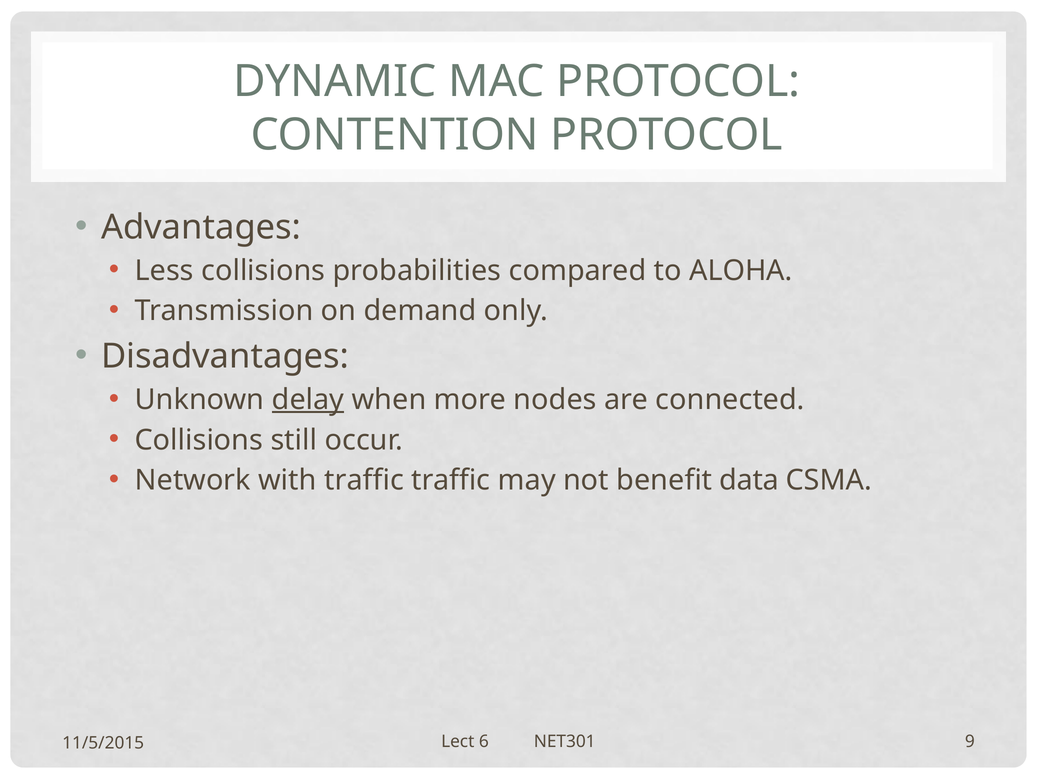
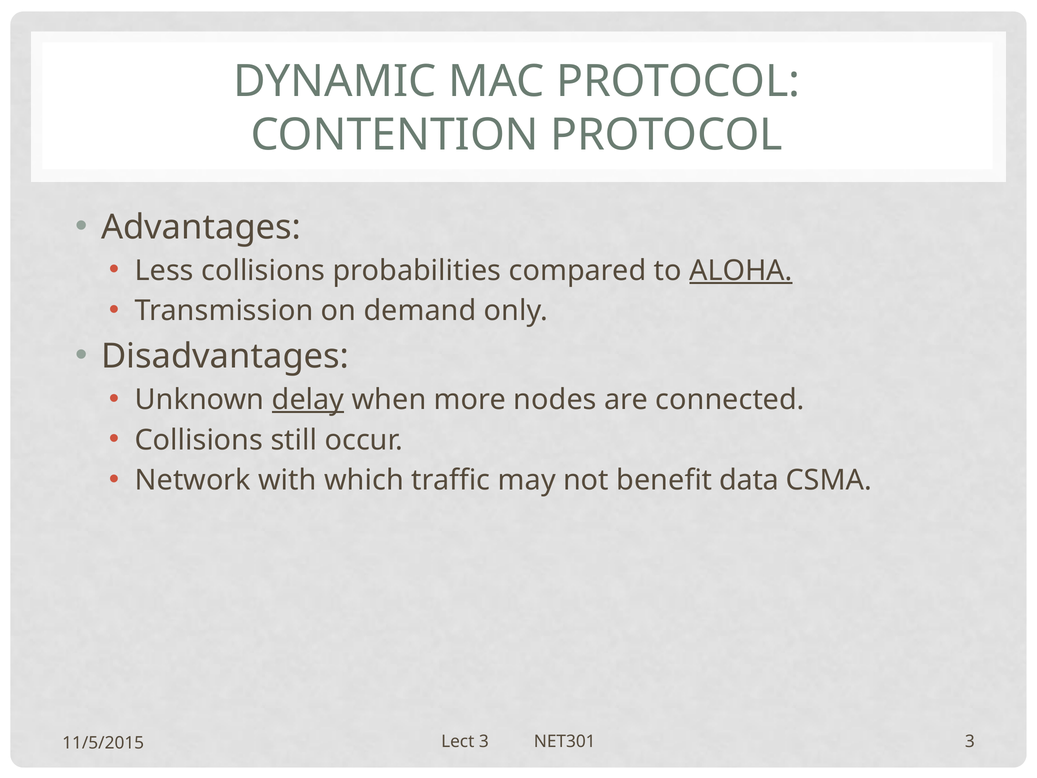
ALOHA underline: none -> present (741, 270)
with traffic: traffic -> which (364, 480)
Lect 6: 6 -> 3 (484, 741)
NET301 9: 9 -> 3 (970, 741)
